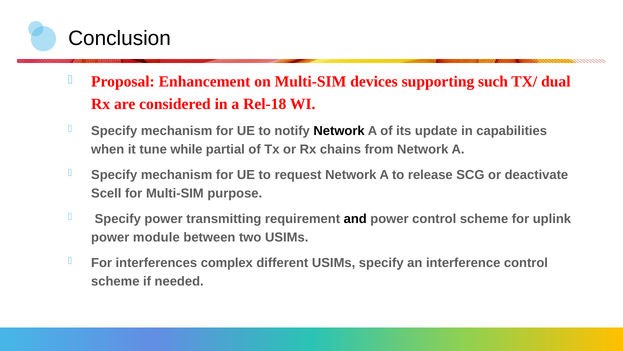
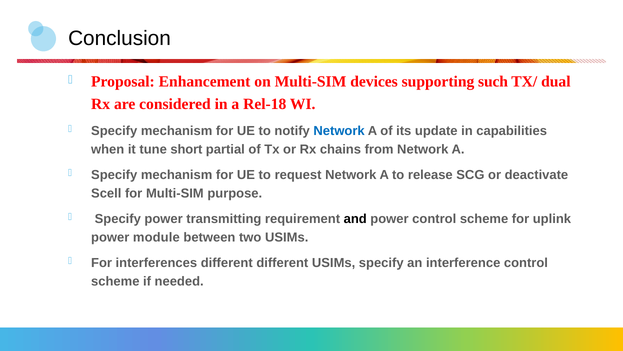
Network colour: black -> blue (339, 131)
while: while -> short (186, 149)
interferences complex: complex -> different (227, 262)
